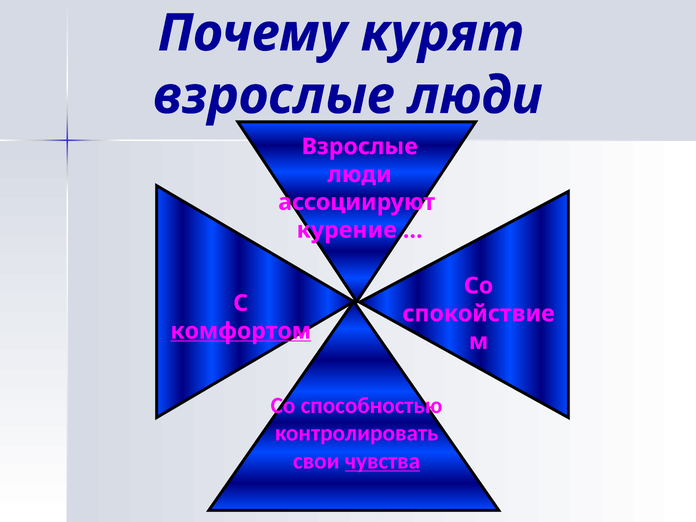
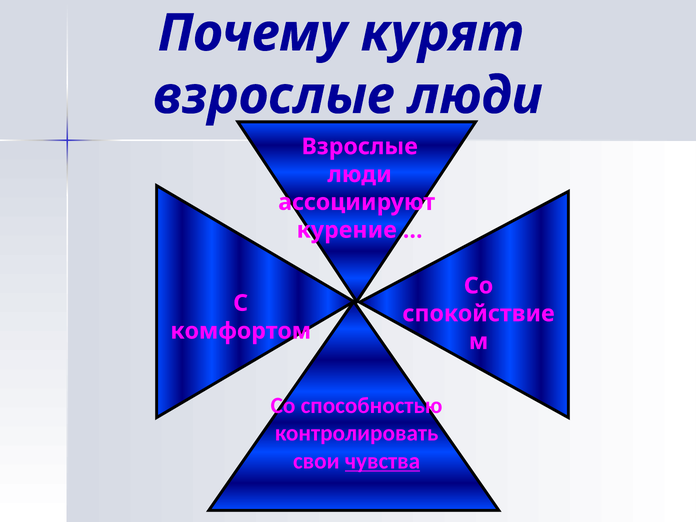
комфортом underline: present -> none (241, 331)
